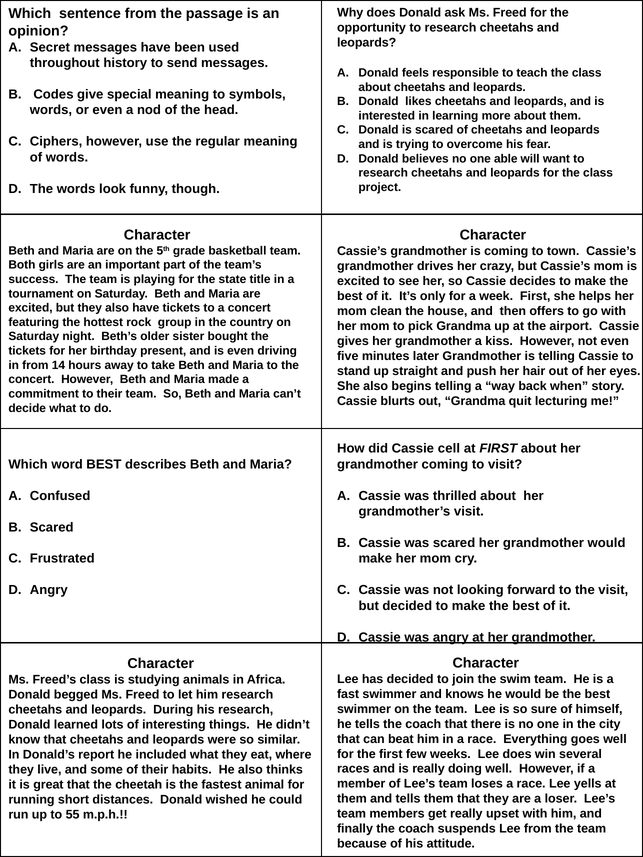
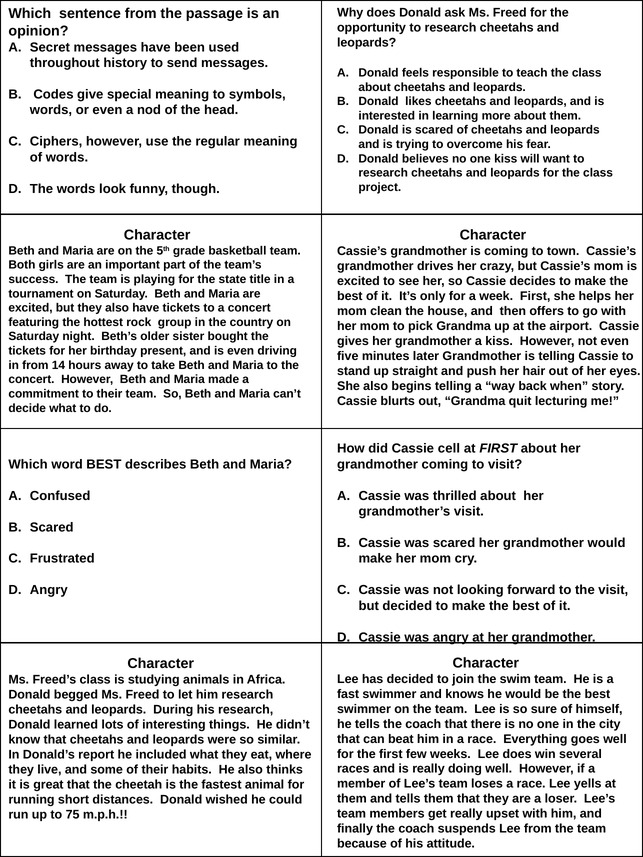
one able: able -> kiss (506, 159)
55: 55 -> 75 (73, 815)
